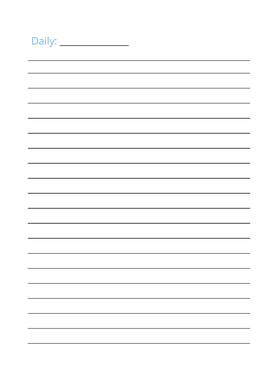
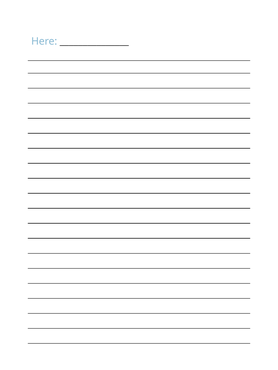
Daily: Daily -> Here (44, 41)
